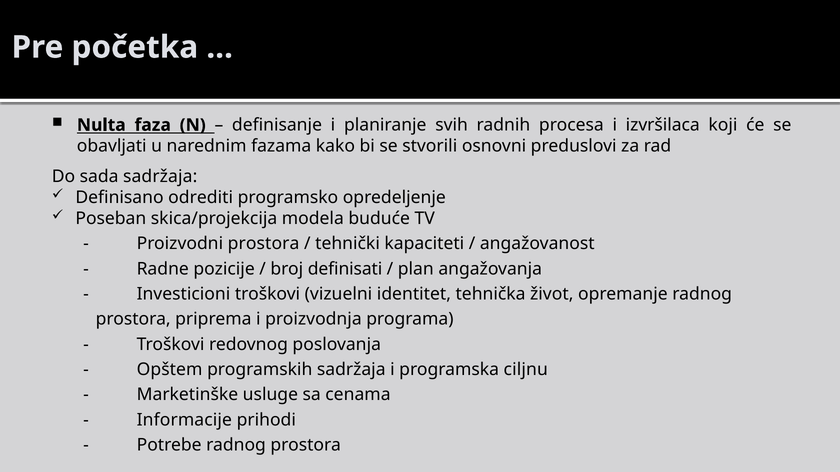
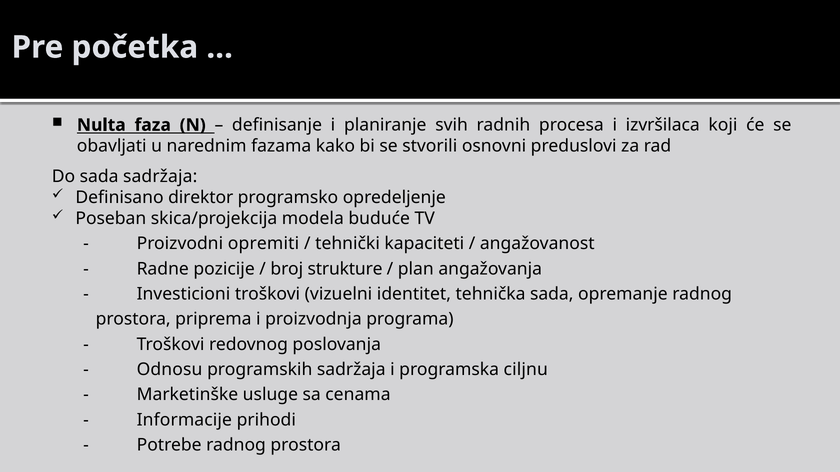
odrediti: odrediti -> direktor (201, 198)
Proizvodni prostora: prostora -> opremiti (264, 244)
definisati: definisati -> strukture (345, 269)
tehnička život: život -> sada (552, 294)
Opštem: Opštem -> Odnosu (170, 370)
